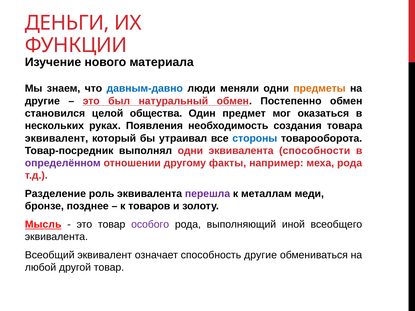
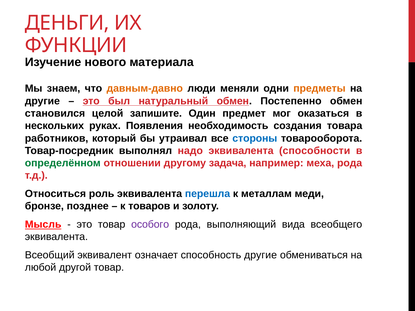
давным-давно colour: blue -> orange (145, 89)
общества: общества -> запишите (156, 113)
эквивалент: эквивалент -> работников (57, 138)
выполнял одни: одни -> надо (190, 151)
определённом colour: purple -> green (63, 163)
факты: факты -> задача (228, 163)
Разделение: Разделение -> Относиться (55, 194)
перешла colour: purple -> blue (208, 194)
иной: иной -> вида (293, 225)
